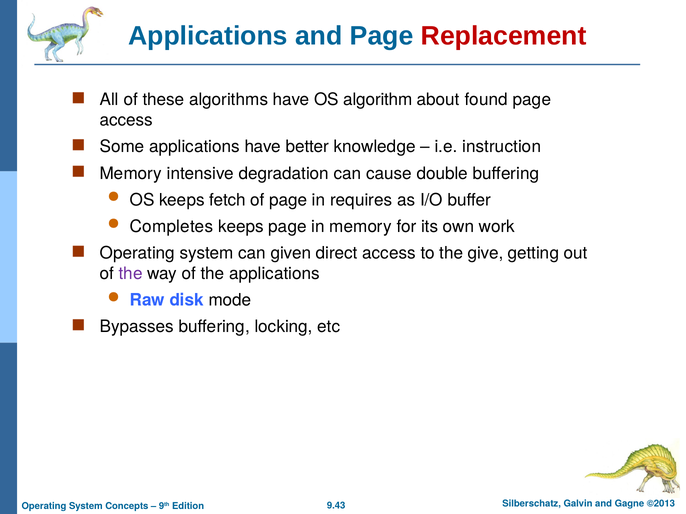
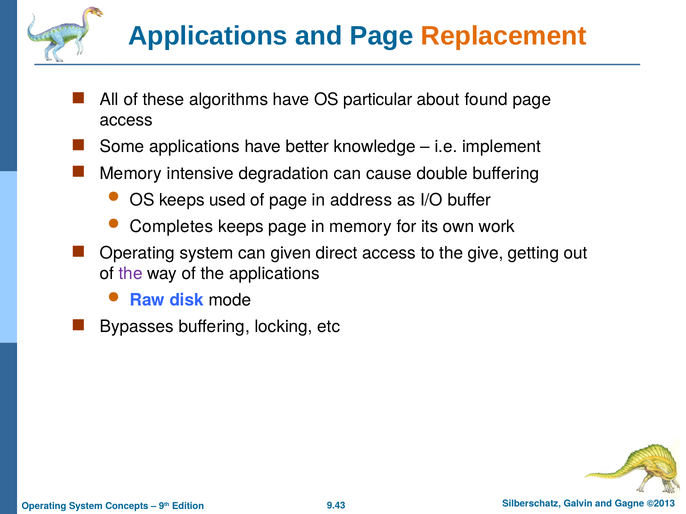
Replacement colour: red -> orange (504, 36)
algorithm: algorithm -> particular (378, 100)
instruction: instruction -> implement (502, 147)
fetch: fetch -> used (227, 200)
requires: requires -> address (361, 200)
